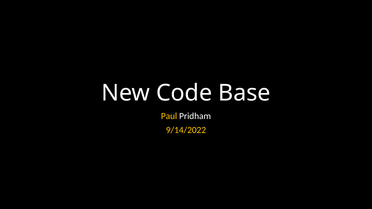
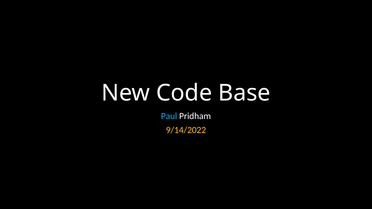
Paul colour: yellow -> light blue (169, 116)
